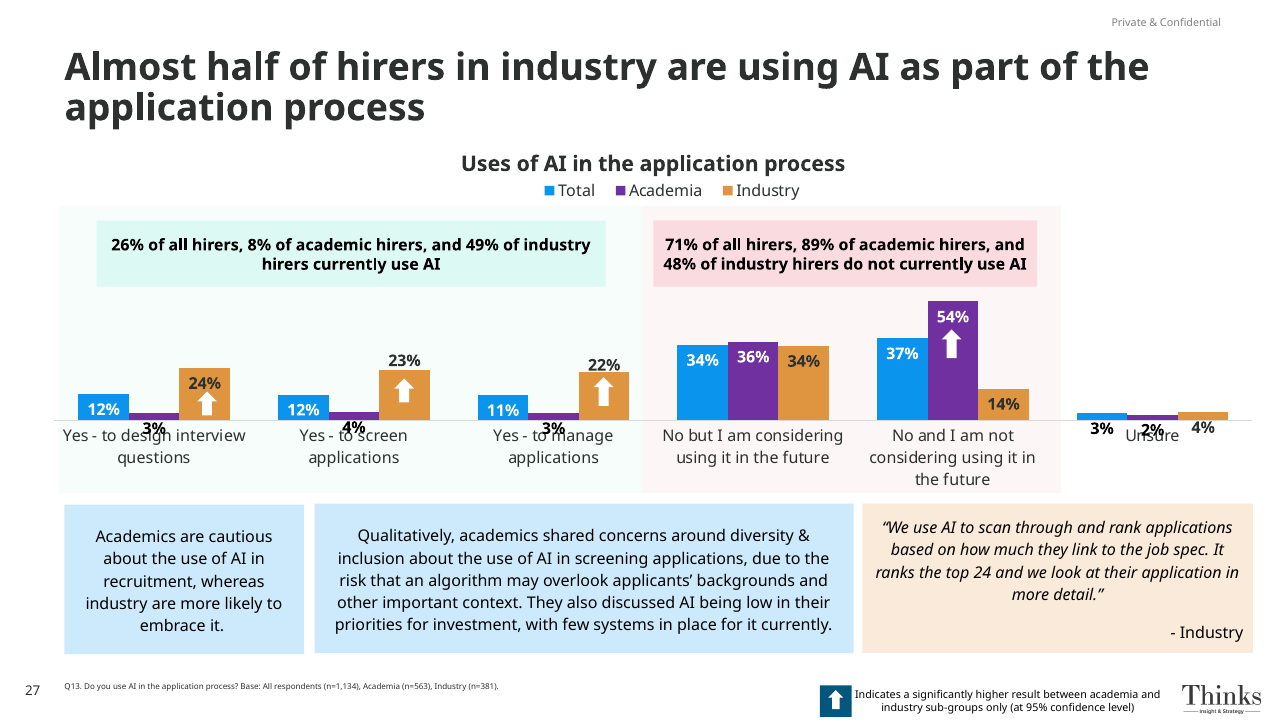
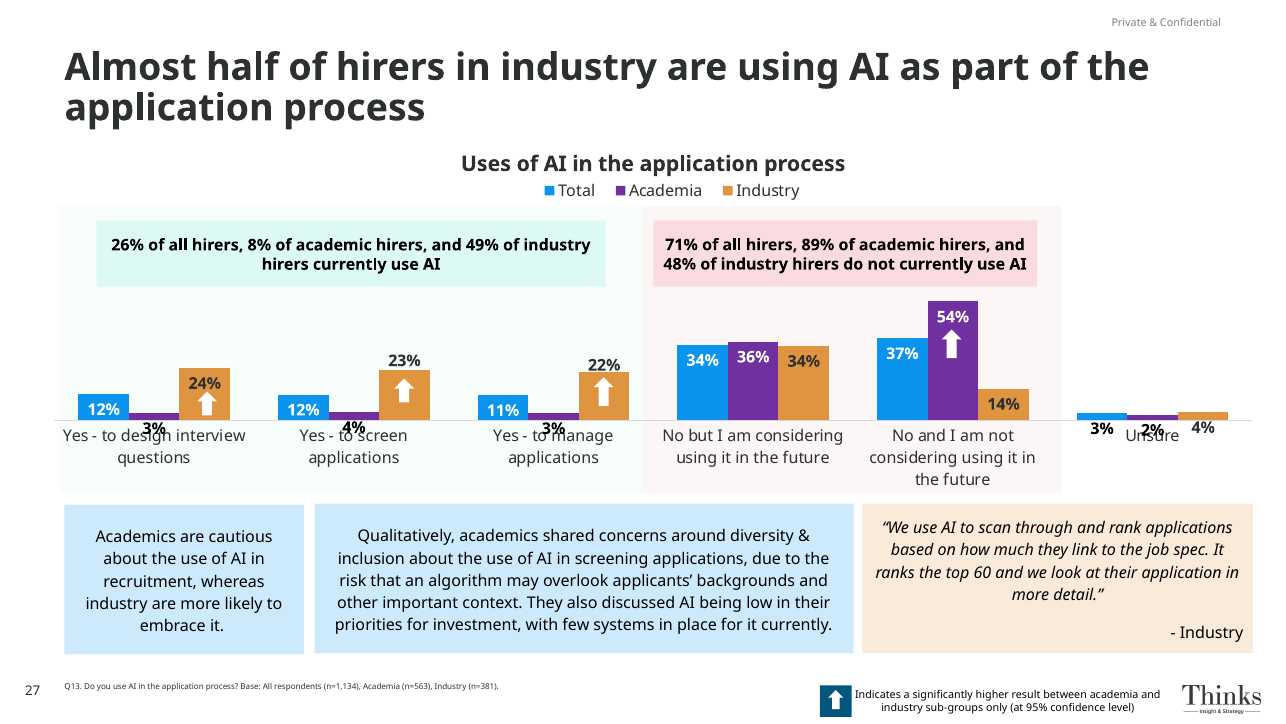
24: 24 -> 60 (982, 572)
